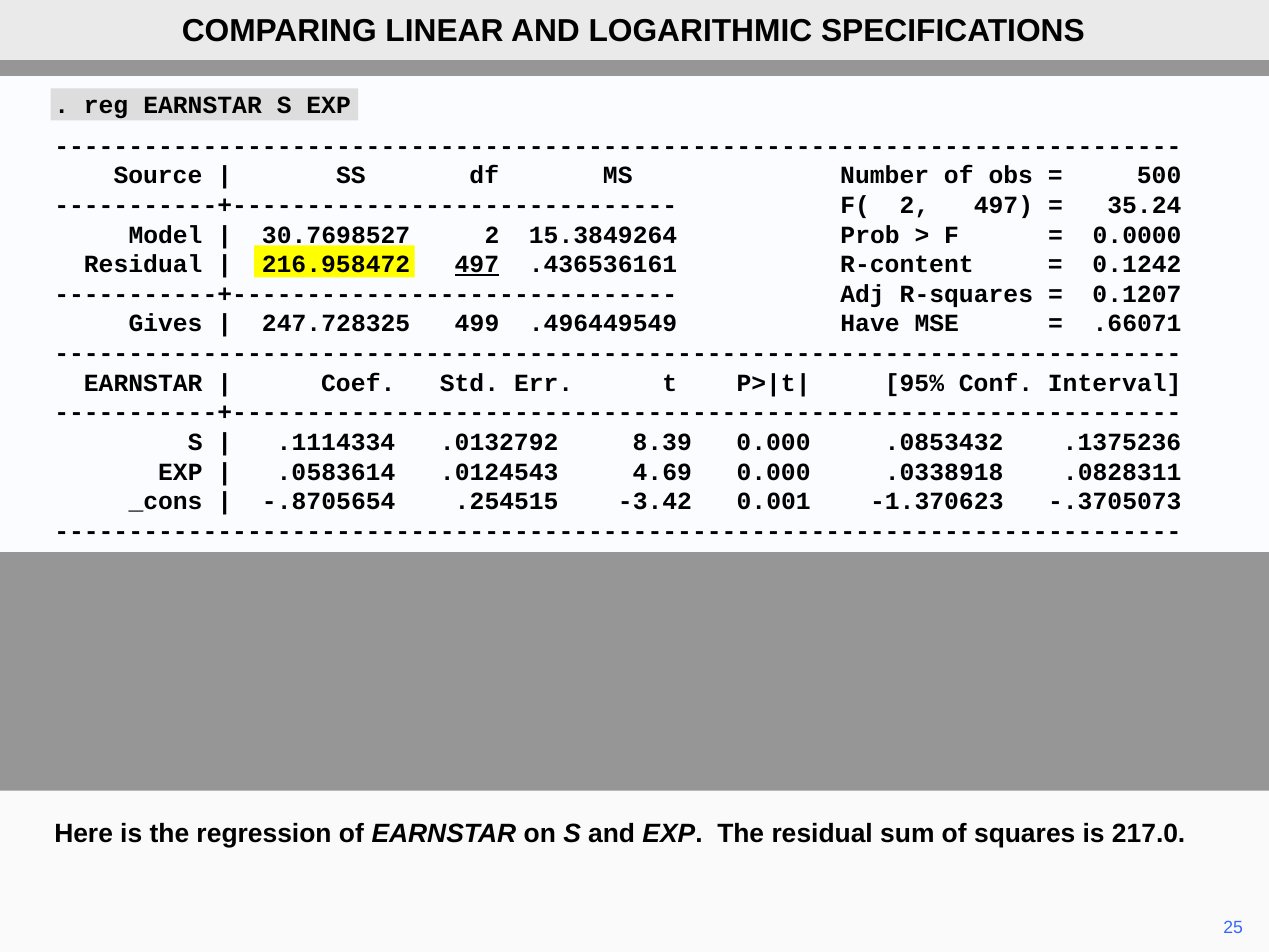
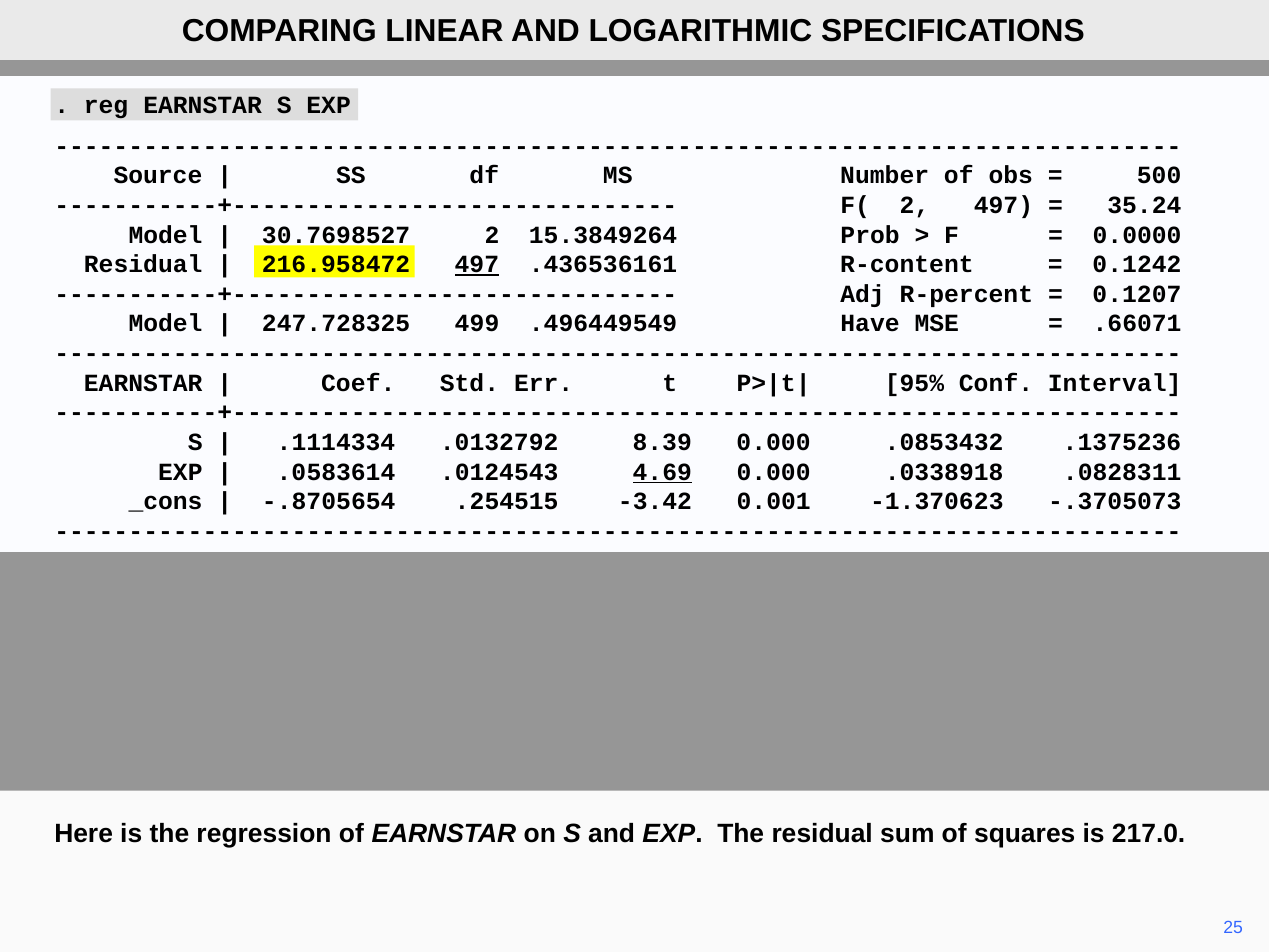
R-squares: R-squares -> R-percent (966, 294)
Gives: Gives -> Model (166, 324)
4.69 underline: none -> present (662, 472)
